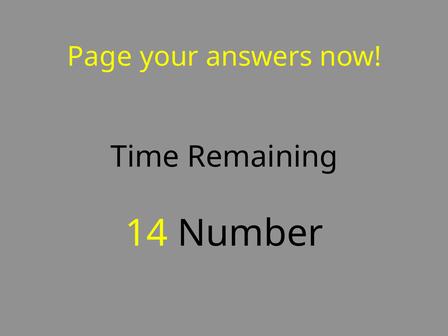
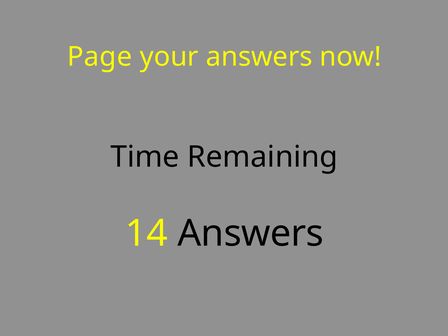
14 Number: Number -> Answers (251, 234)
